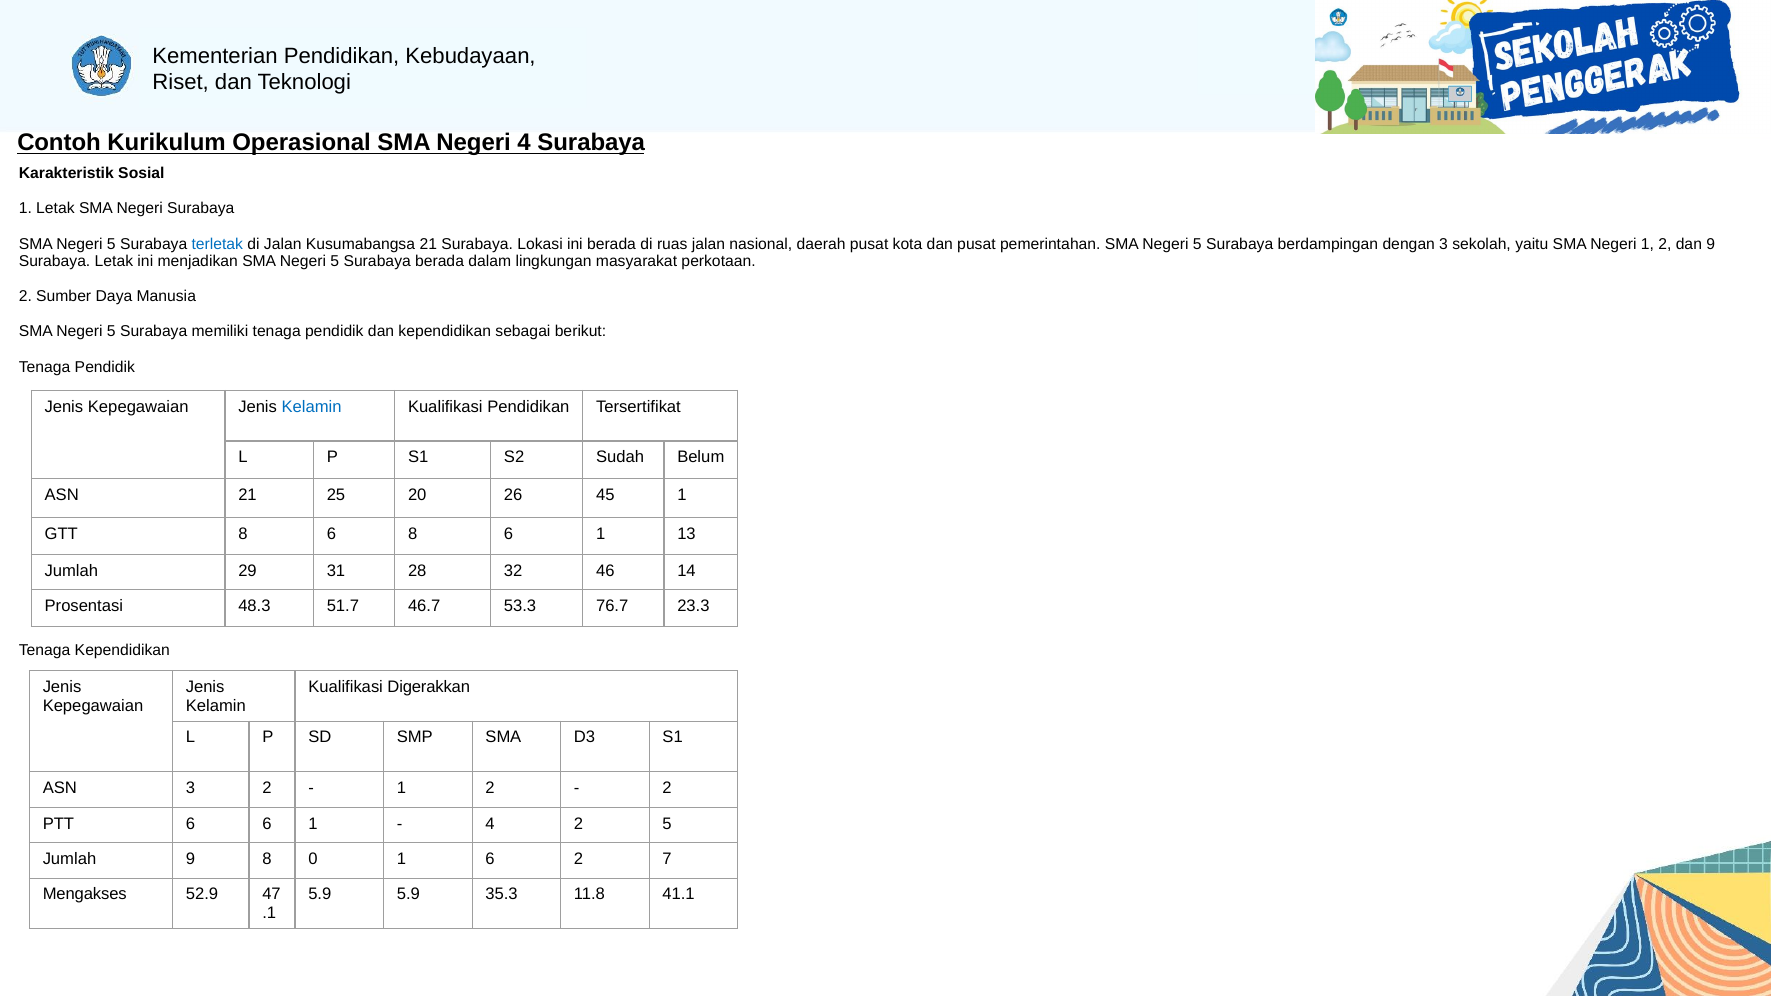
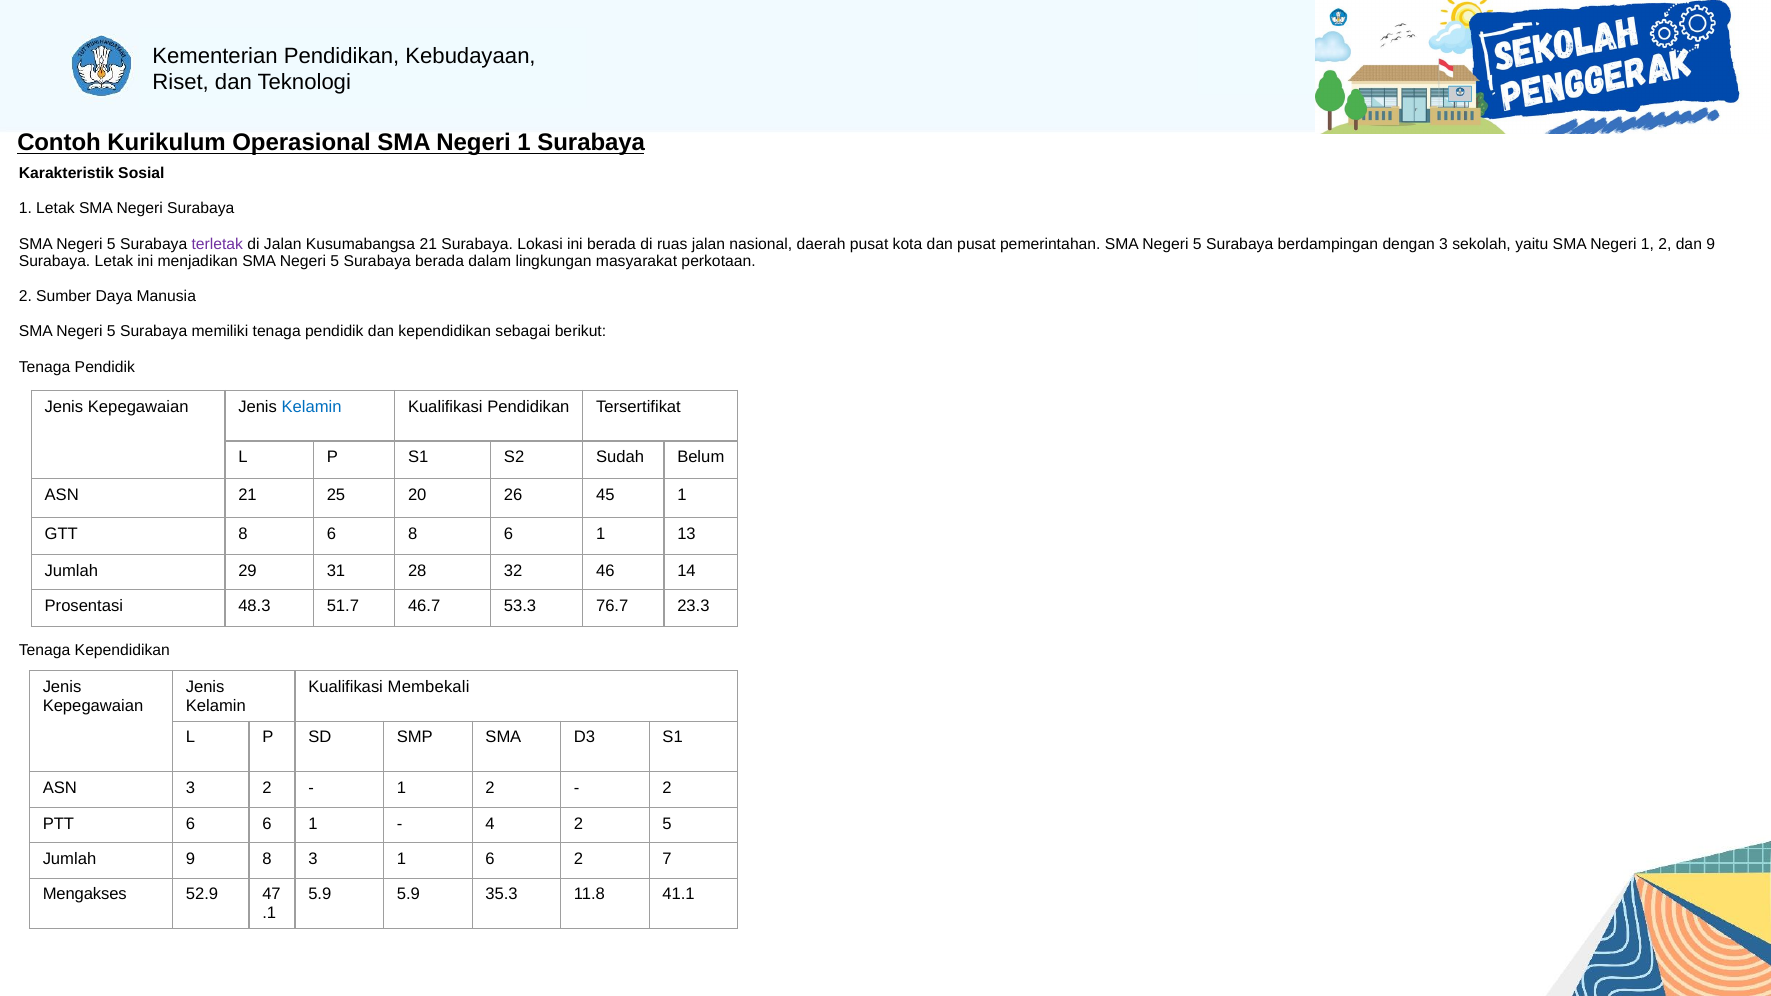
Operasional SMA Negeri 4: 4 -> 1 (524, 143)
terletak colour: blue -> purple (217, 244)
Digerakkan: Digerakkan -> Membekali (429, 687)
8 0: 0 -> 3 (313, 859)
